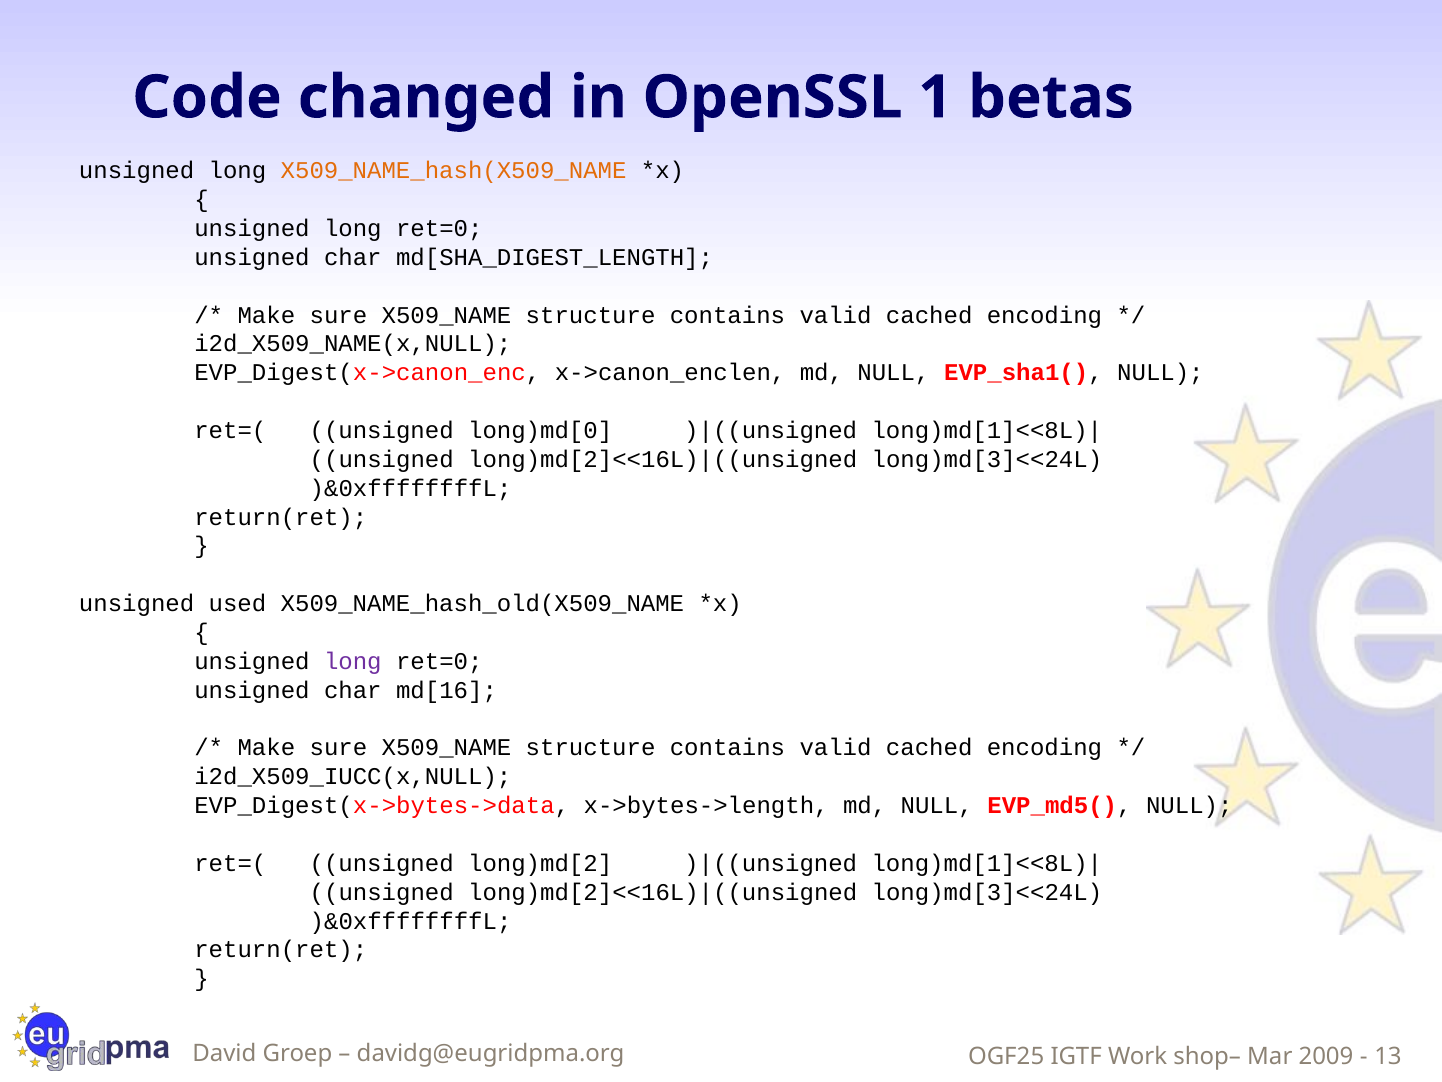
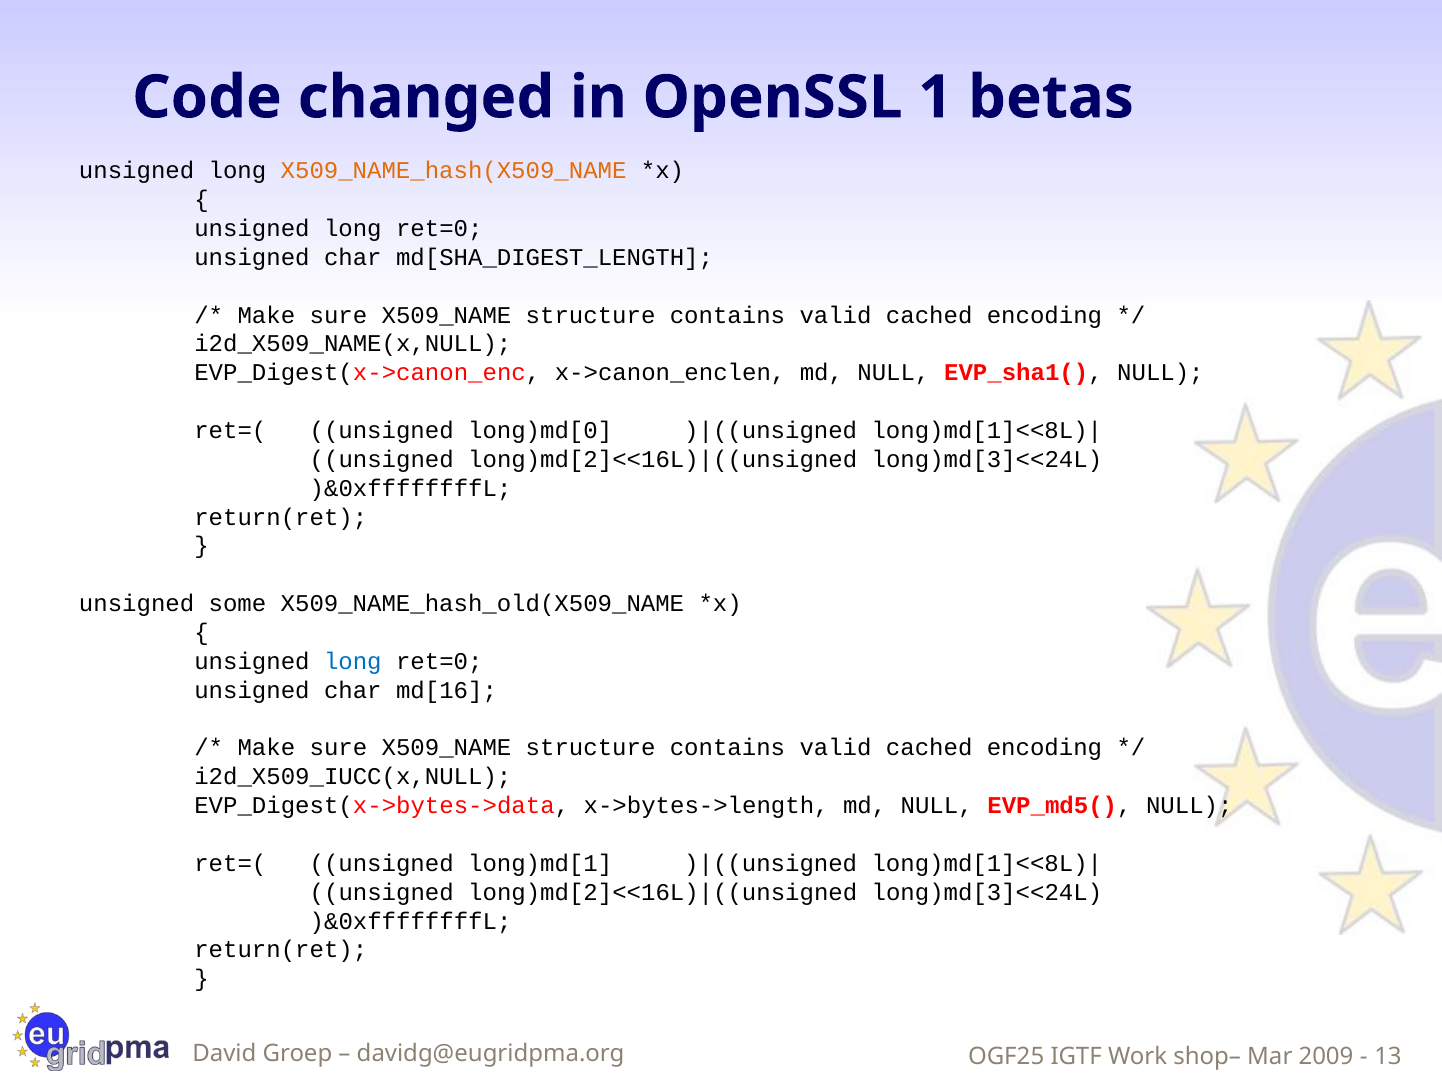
used: used -> some (237, 603)
long colour: purple -> blue (353, 661)
long)md[2: long)md[2 -> long)md[1 (540, 863)
